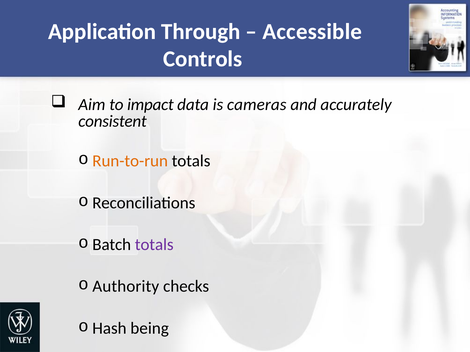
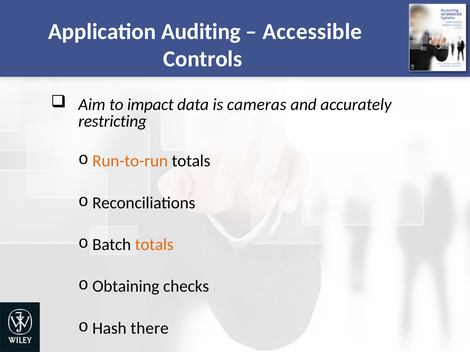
Through: Through -> Auditing (201, 32)
consistent: consistent -> restricting (113, 121)
totals colour: purple -> orange (154, 245)
Authority: Authority -> Obtaining (126, 287)
being: being -> there (150, 329)
